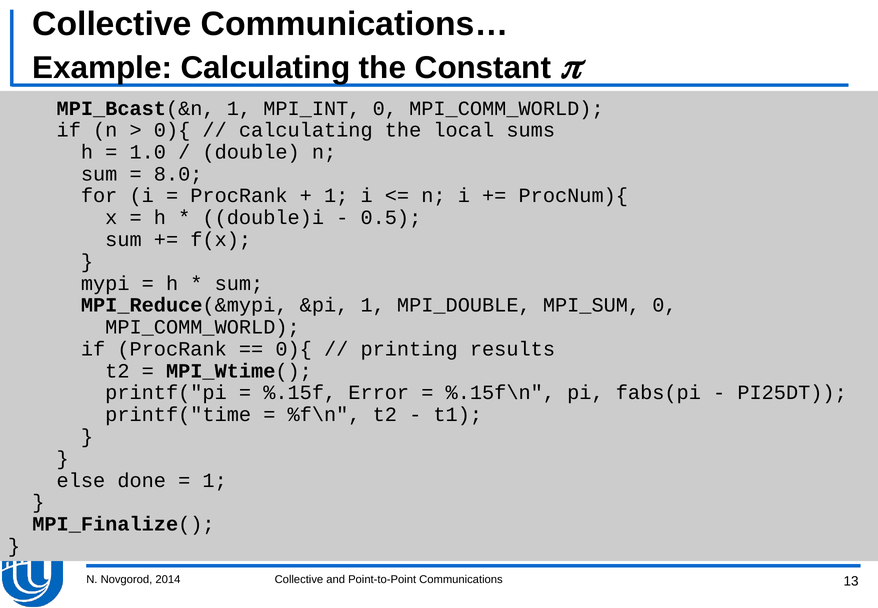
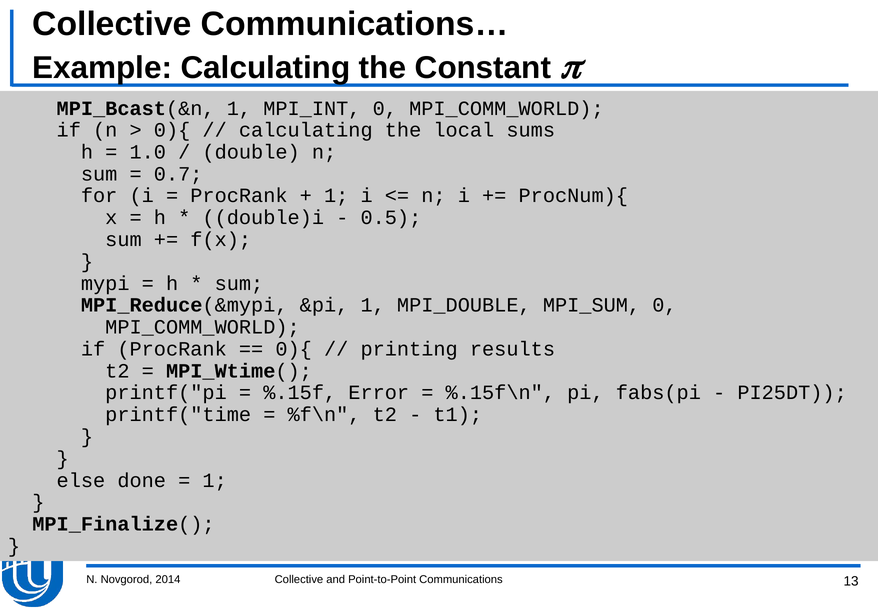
8.0: 8.0 -> 0.7 (178, 174)
